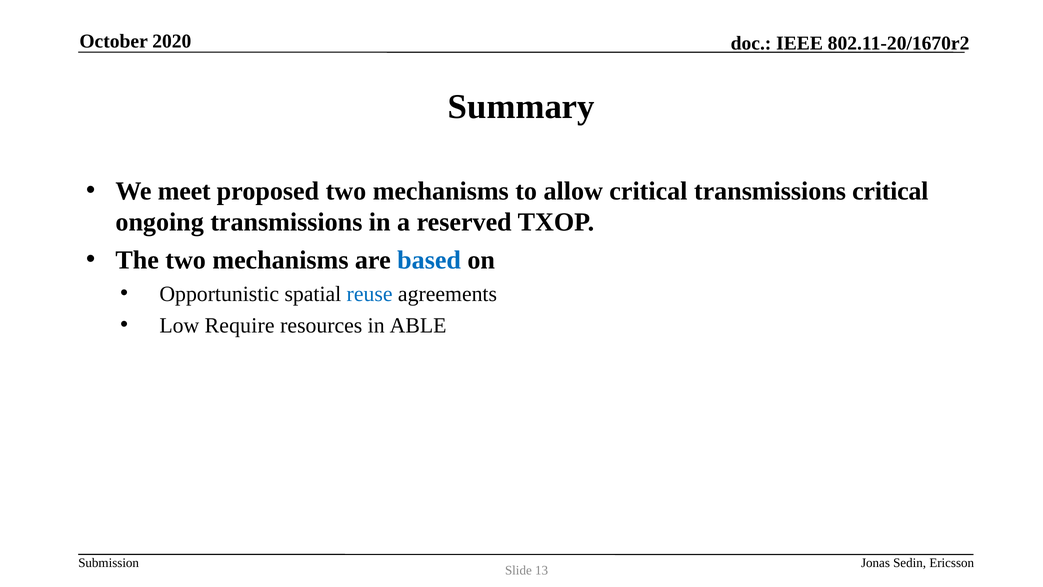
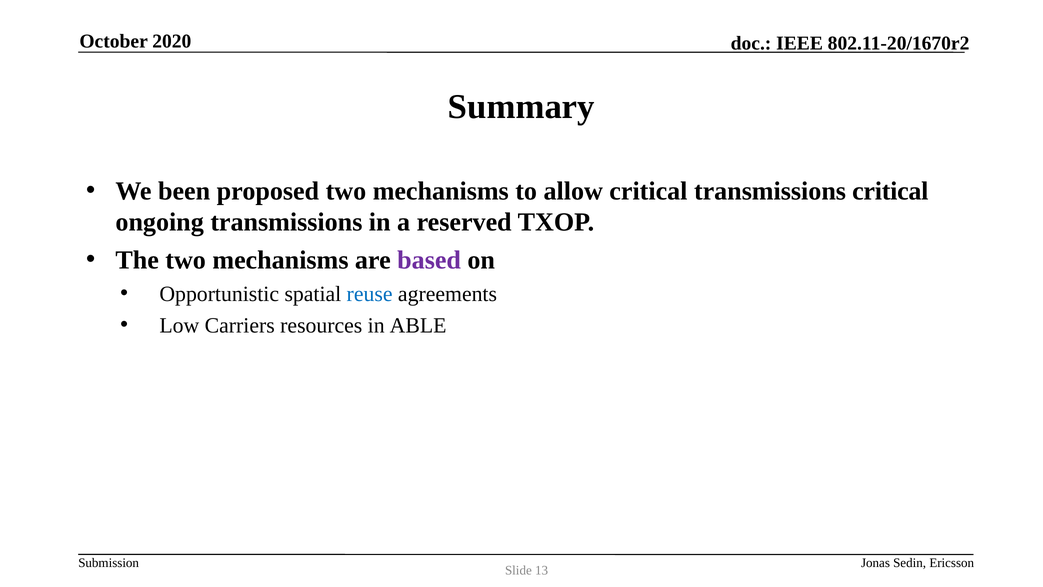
meet: meet -> been (184, 191)
based colour: blue -> purple (429, 260)
Require: Require -> Carriers (240, 325)
